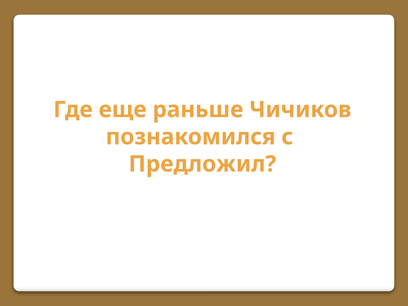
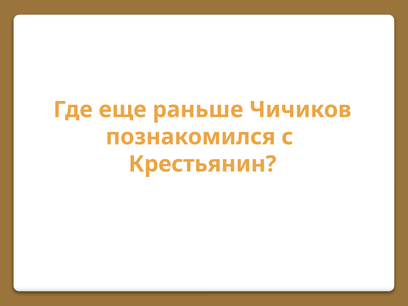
Предложил: Предложил -> Крестьянин (202, 164)
